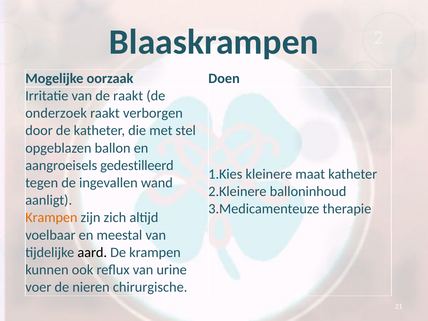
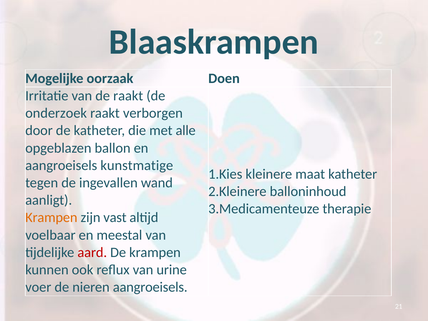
stel: stel -> alle (186, 131)
gedestilleerd: gedestilleerd -> kunstmatige (137, 165)
zich: zich -> vast (115, 218)
aard colour: black -> red (92, 252)
nieren chirurgische: chirurgische -> aangroeisels (150, 287)
